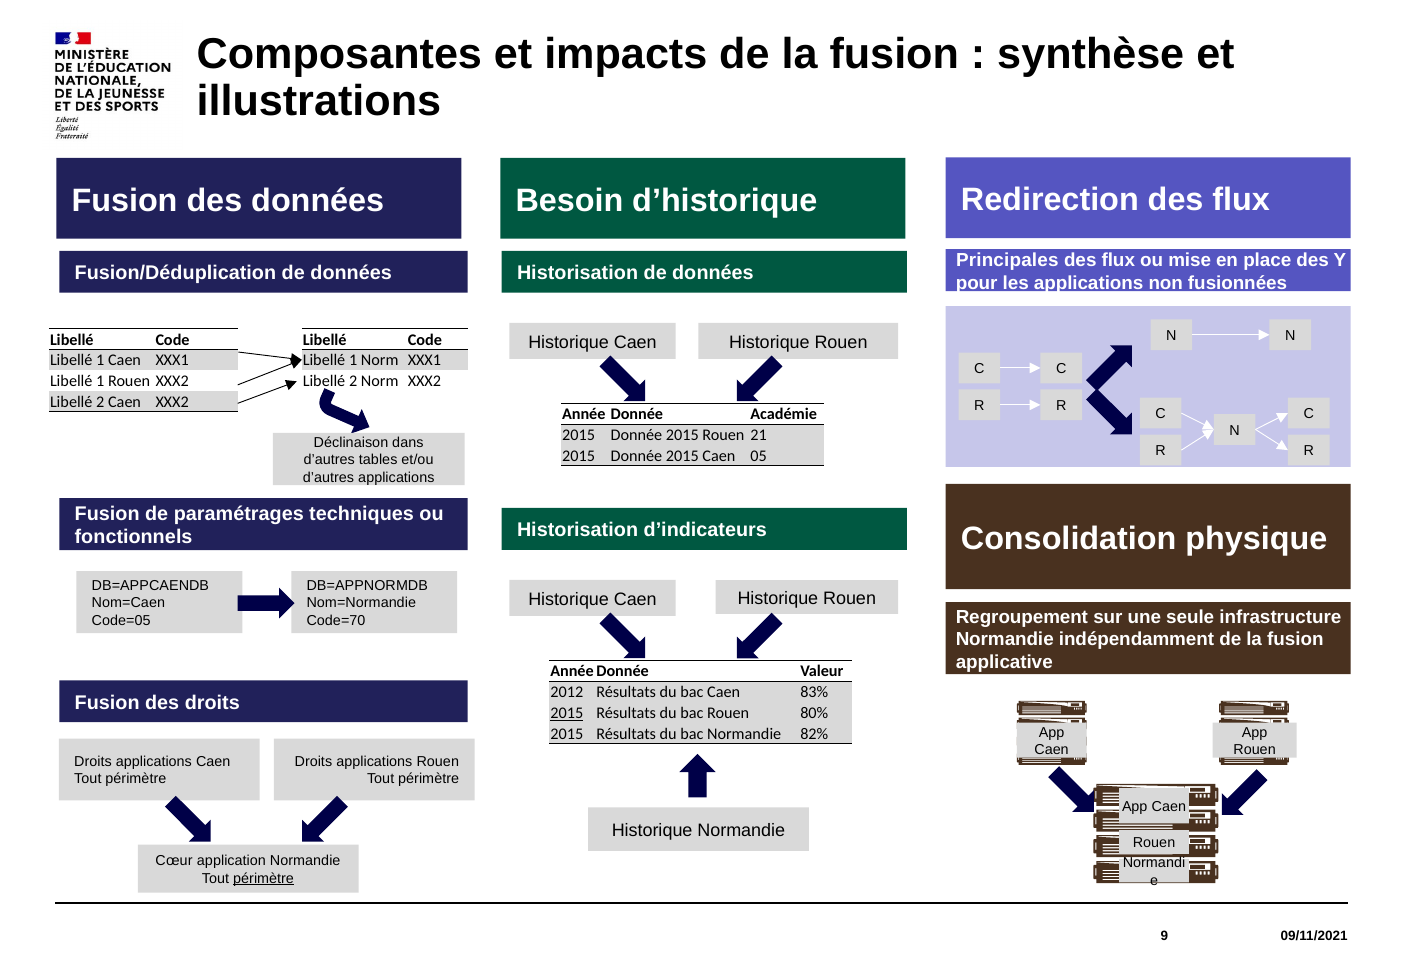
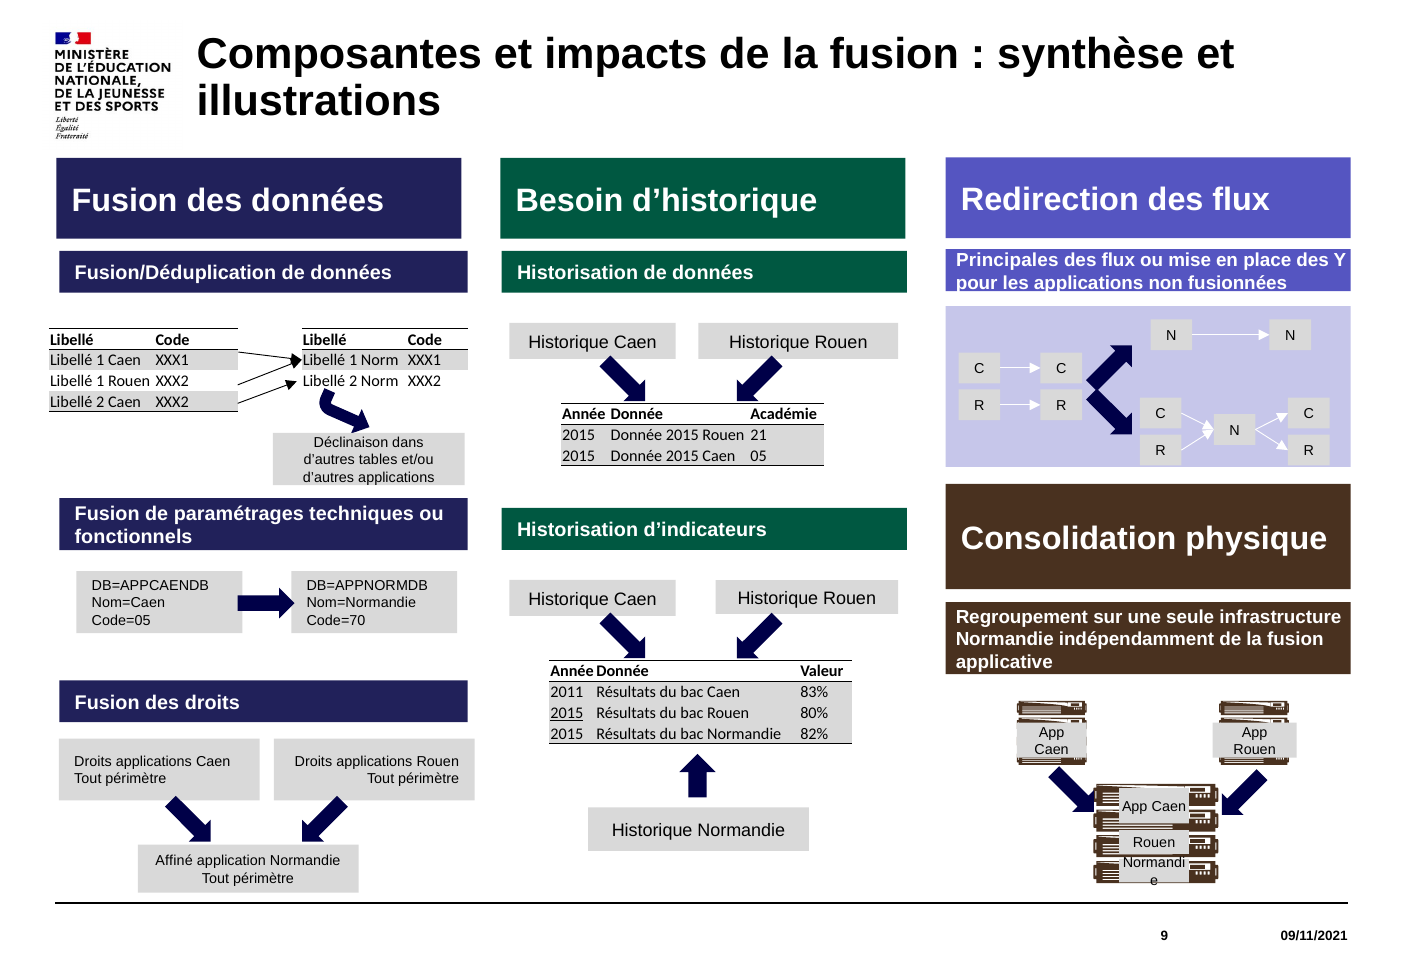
2012: 2012 -> 2011 (567, 693)
Cœur: Cœur -> Affiné (174, 861)
périmètre underline: present -> none (264, 879)
